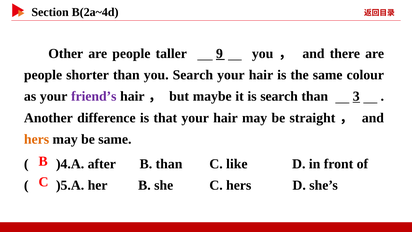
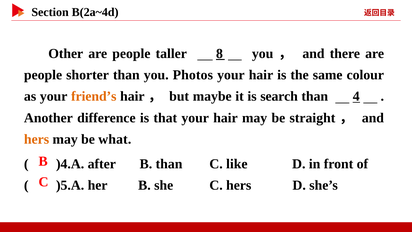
9: 9 -> 8 (219, 53)
you Search: Search -> Photos (193, 75)
friend’s colour: purple -> orange (94, 96)
3: 3 -> 4 (356, 96)
be same: same -> what (115, 139)
